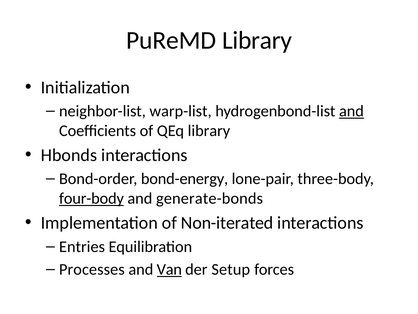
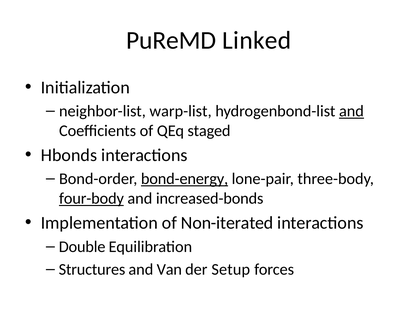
PuReMD Library: Library -> Linked (257, 40)
QEq library: library -> staged (209, 131)
bond-energy underline: none -> present (185, 179)
generate-bonds: generate-bonds -> increased-bonds (210, 198)
Entries: Entries -> Double (82, 246)
Processes: Processes -> Structures (92, 269)
Van underline: present -> none (169, 269)
